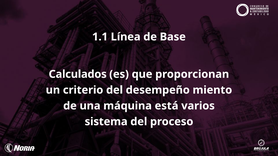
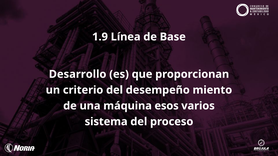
1.1: 1.1 -> 1.9 (100, 37)
Calculados: Calculados -> Desarrollo (78, 74)
está: está -> esos (167, 106)
